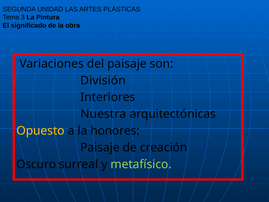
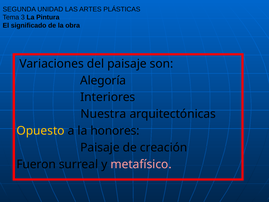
División: División -> Alegoría (103, 80)
Oscuro: Oscuro -> Fueron (36, 164)
metafísico colour: light green -> pink (141, 164)
